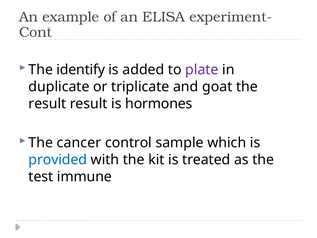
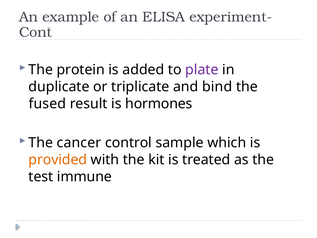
identify: identify -> protein (81, 70)
goat: goat -> bind (217, 87)
result: result -> fused (47, 103)
provided colour: blue -> orange (58, 160)
